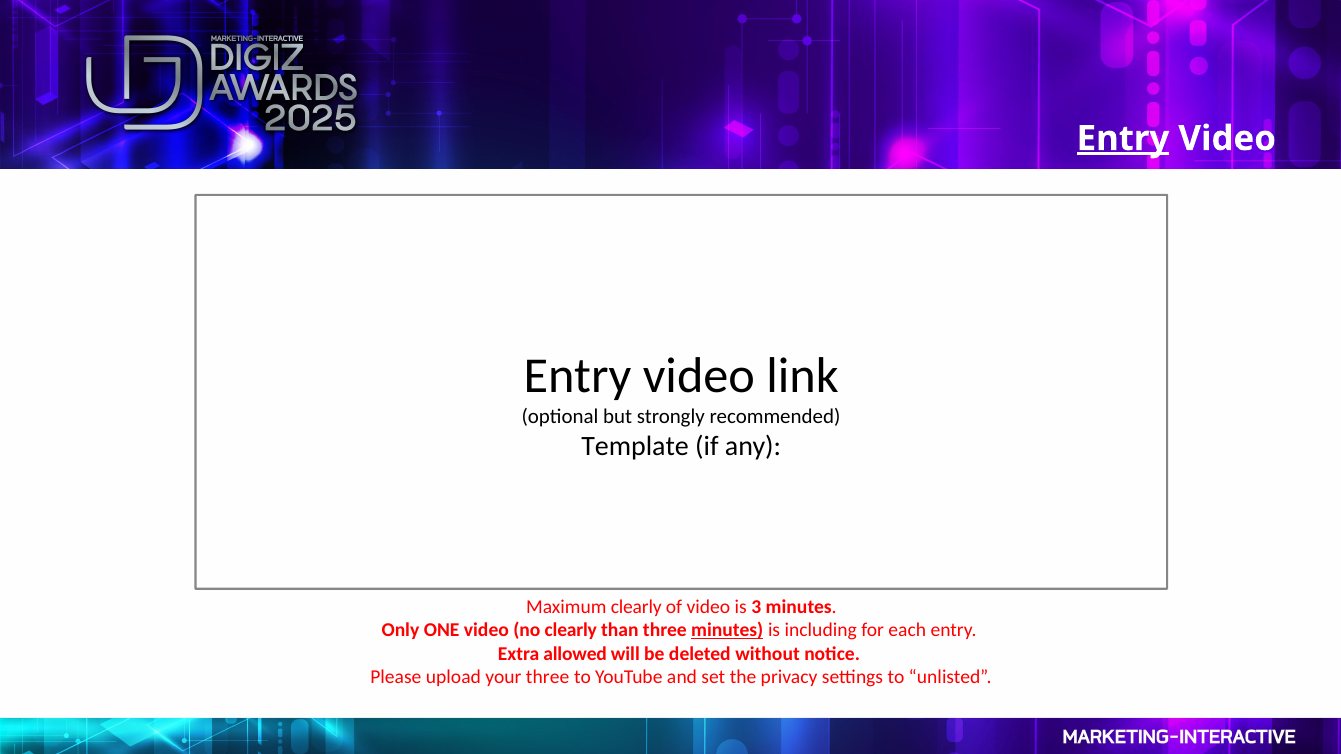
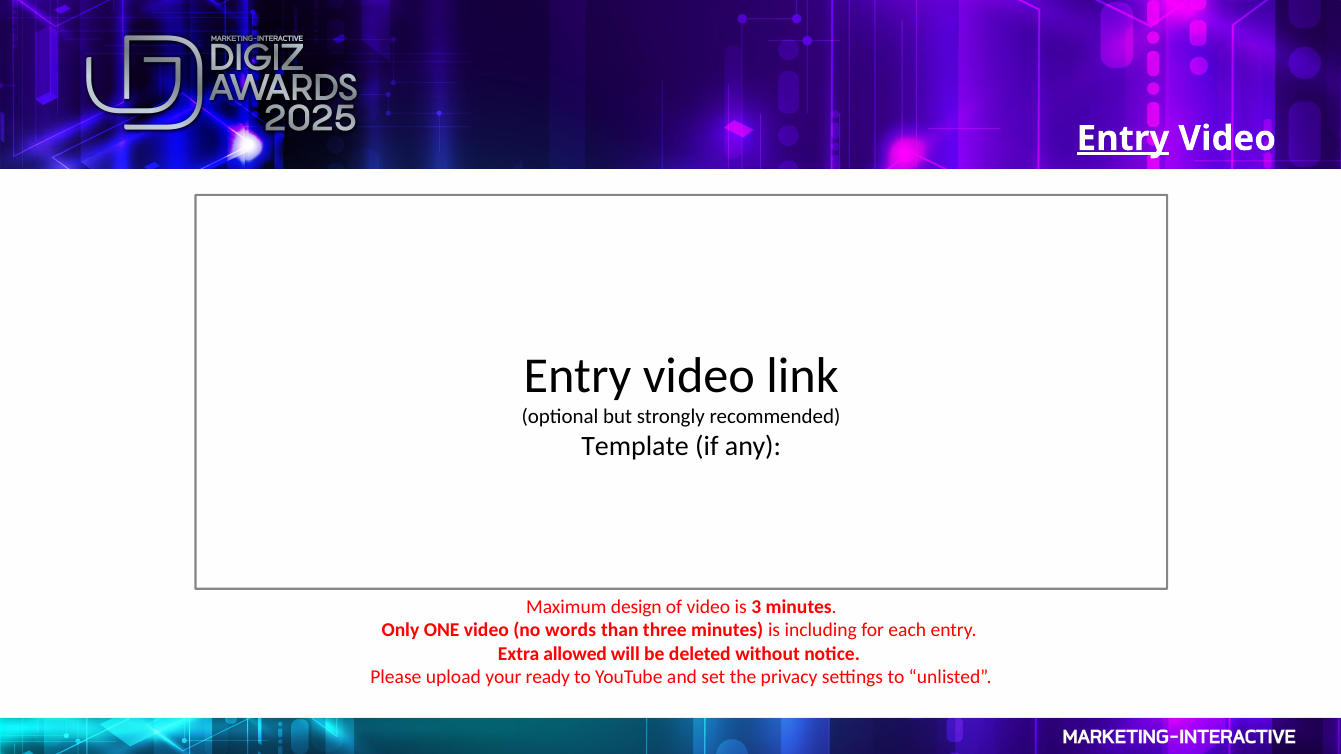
Maximum clearly: clearly -> design (636, 607)
no clearly: clearly -> words (571, 630)
minutes underline: present -> none (727, 630)
your three: three -> ready (548, 677)
